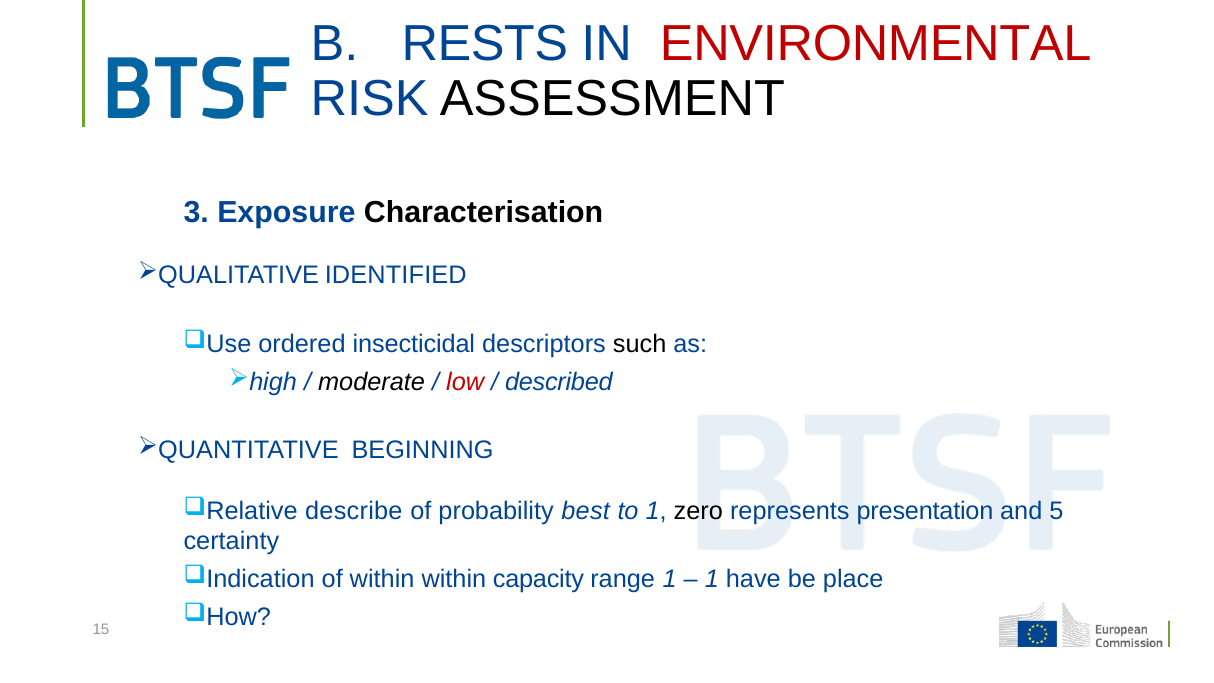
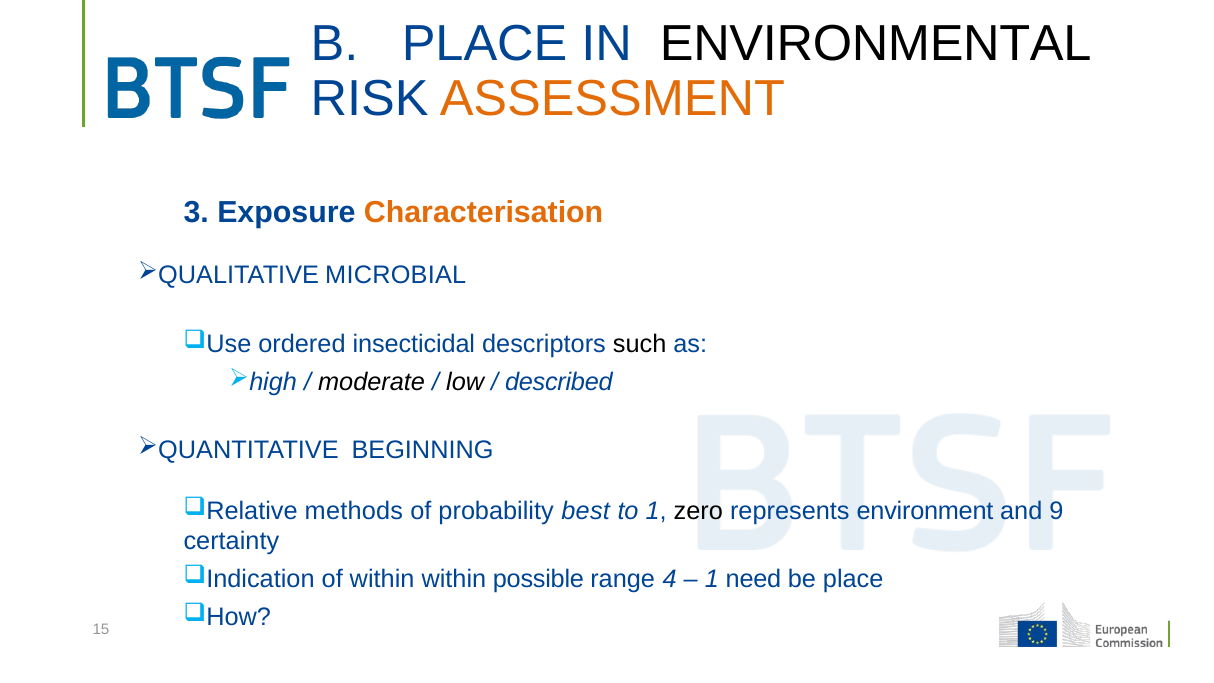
B RESTS: RESTS -> PLACE (485, 44)
ENVIRONMENTAL colour: red -> black (876, 44)
ASSESSMENT colour: black -> orange (612, 98)
Characterisation colour: black -> orange (484, 212)
IDENTIFIED: IDENTIFIED -> MICROBIAL (396, 276)
low colour: red -> black (465, 382)
describe: describe -> methods (354, 511)
presentation: presentation -> environment (925, 511)
5: 5 -> 9 (1056, 511)
capacity: capacity -> possible (538, 579)
range 1: 1 -> 4 (670, 579)
have: have -> need (753, 579)
